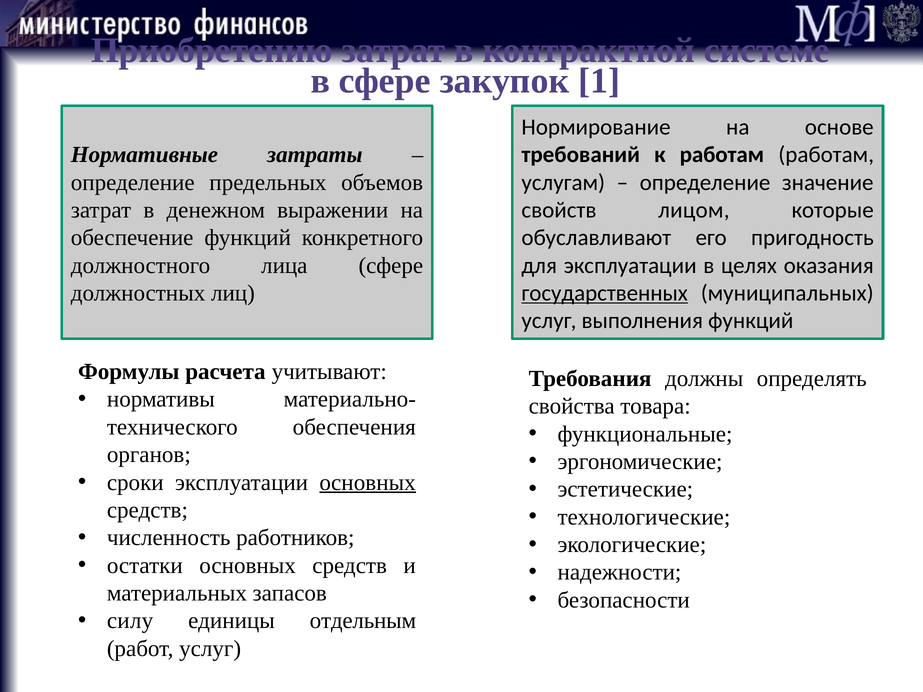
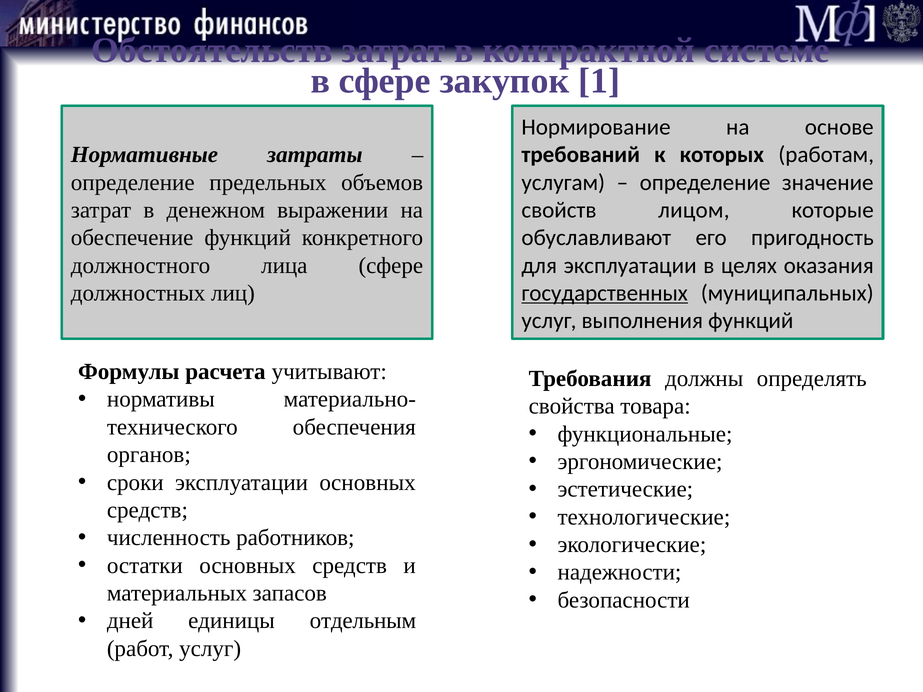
Приобретению: Приобретению -> Обстоятельств (212, 51)
к работам: работам -> которых (722, 155)
основных underline: present -> none (368, 483)
силу: силу -> дней (130, 621)
